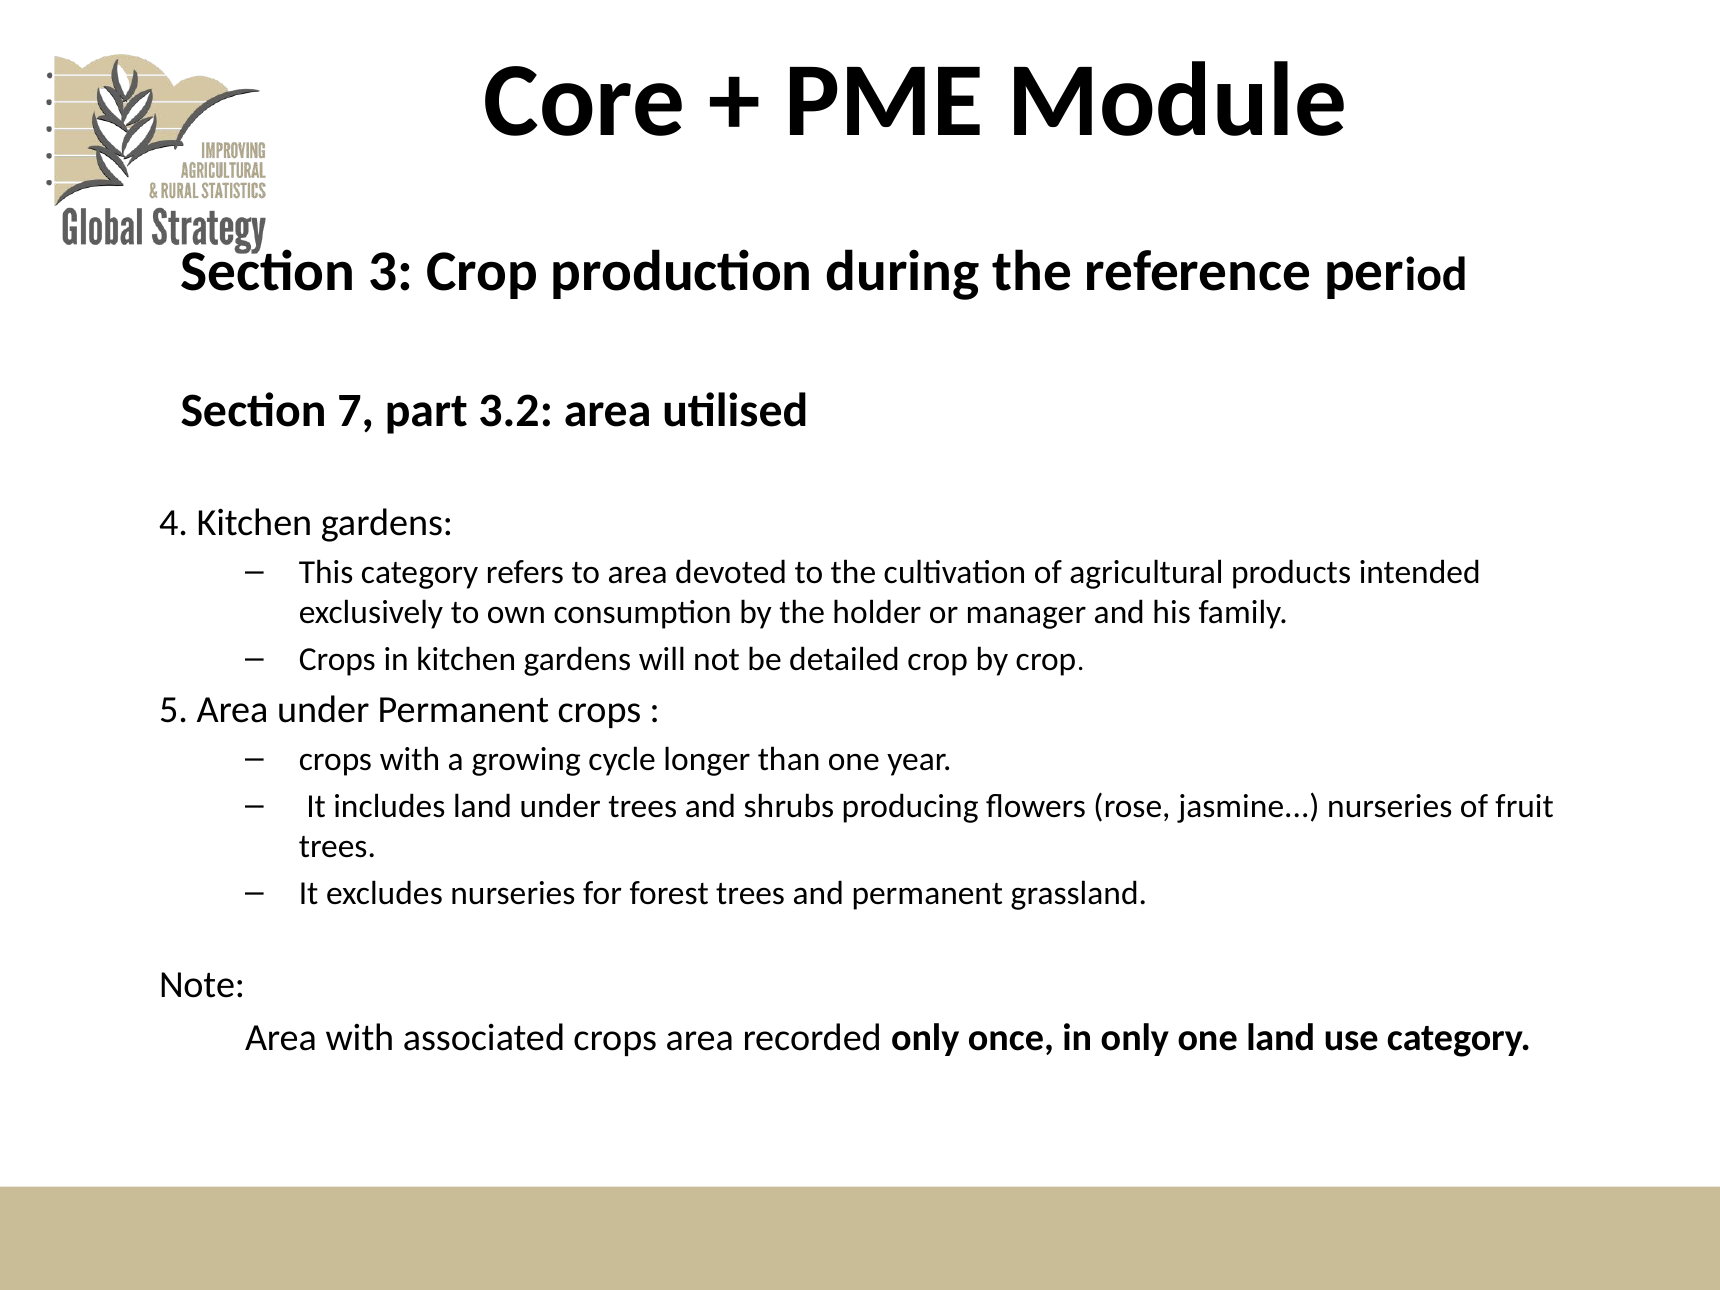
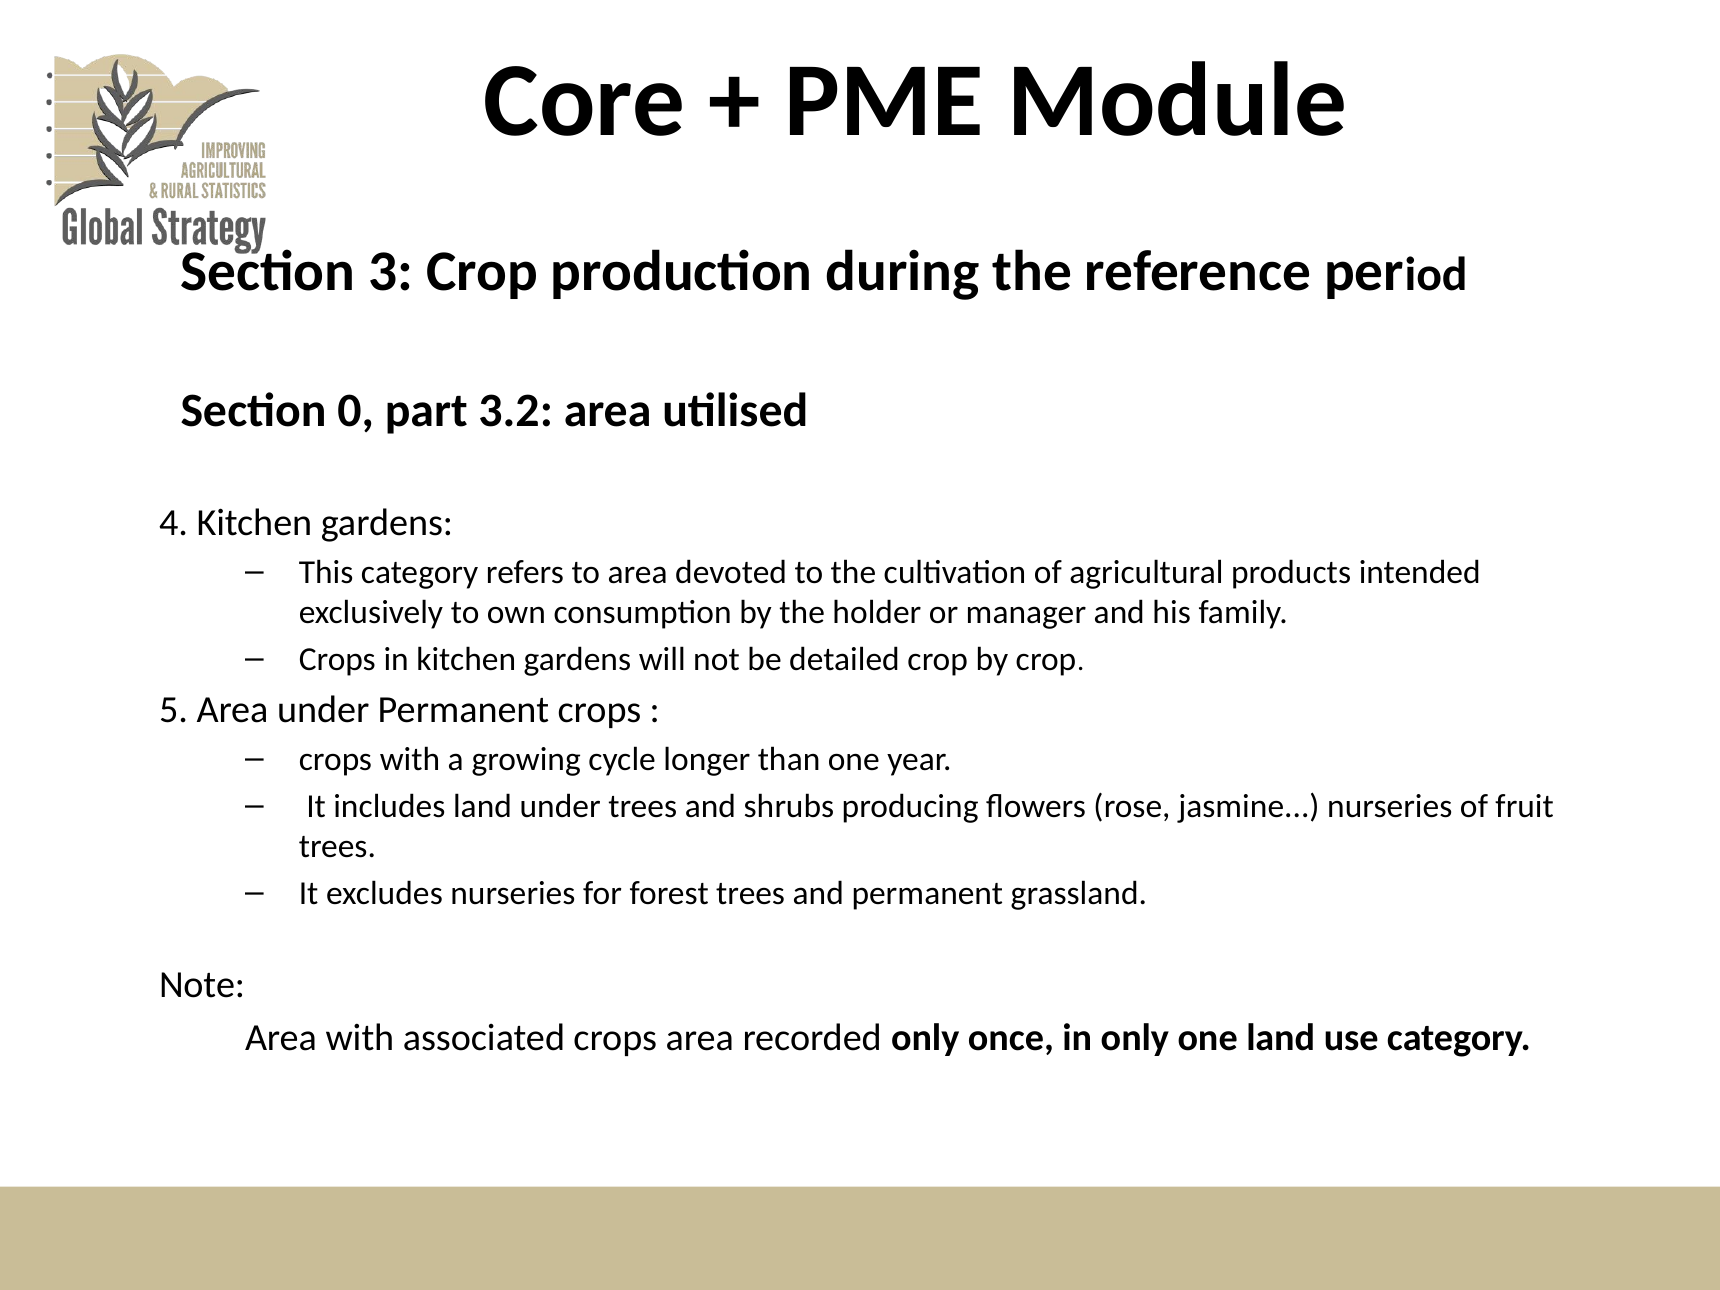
7: 7 -> 0 (356, 411)
